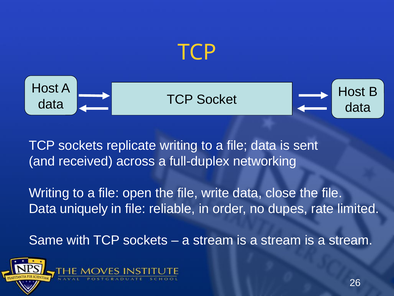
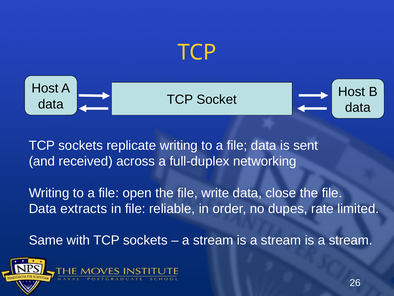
uniquely: uniquely -> extracts (84, 208)
